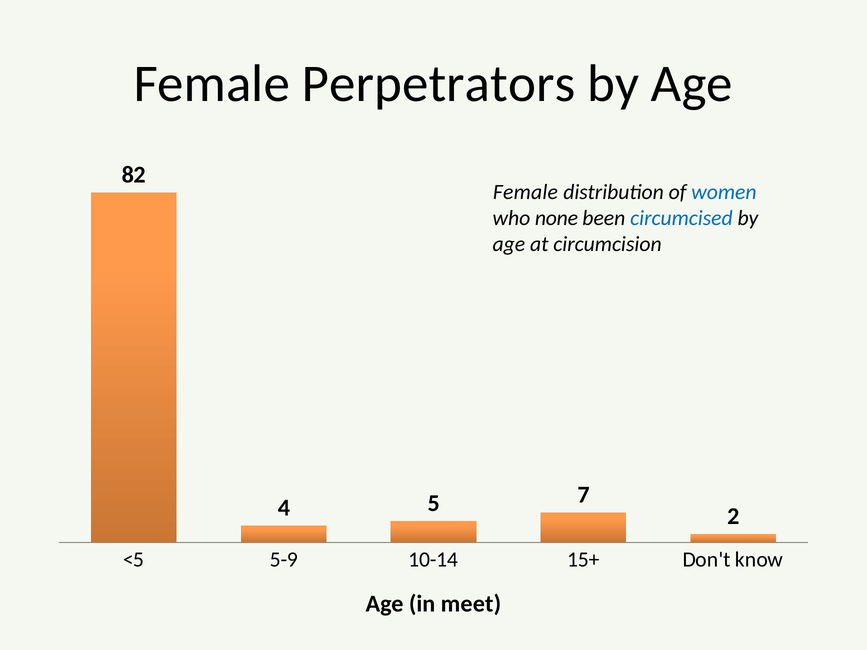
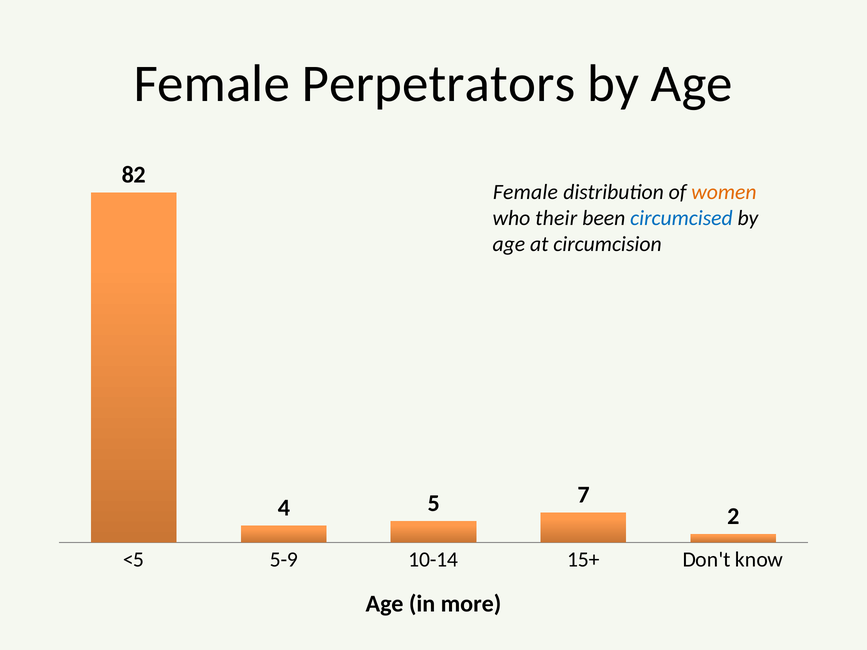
women colour: blue -> orange (724, 192)
none: none -> their (556, 218)
meet: meet -> more (471, 604)
